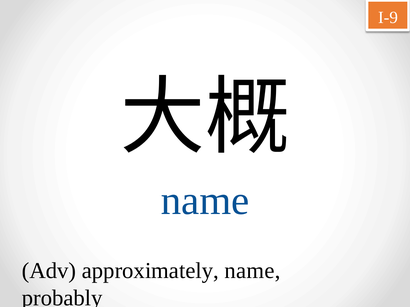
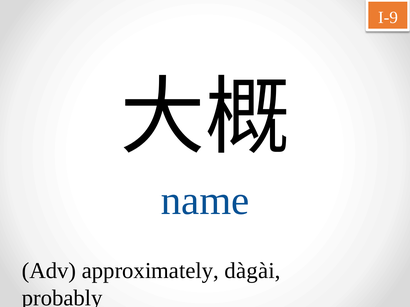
approximately name: name -> dàgài (253, 271)
